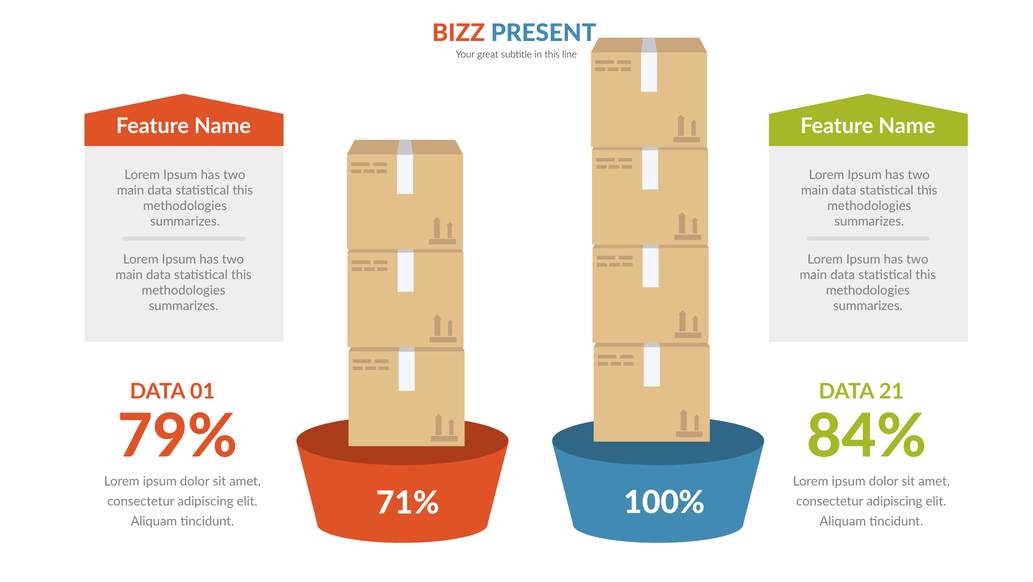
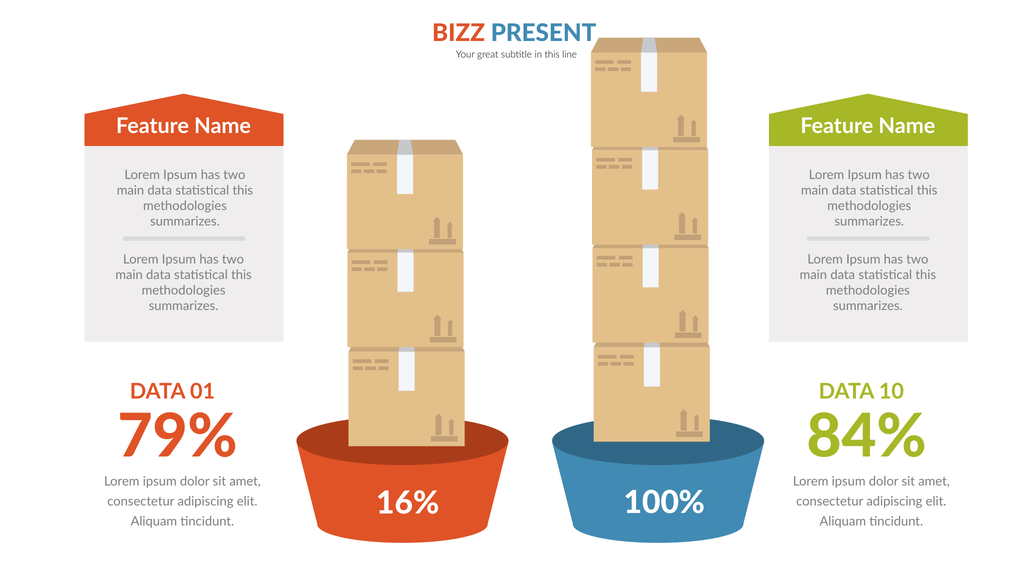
21: 21 -> 10 (891, 392)
71%: 71% -> 16% (408, 504)
